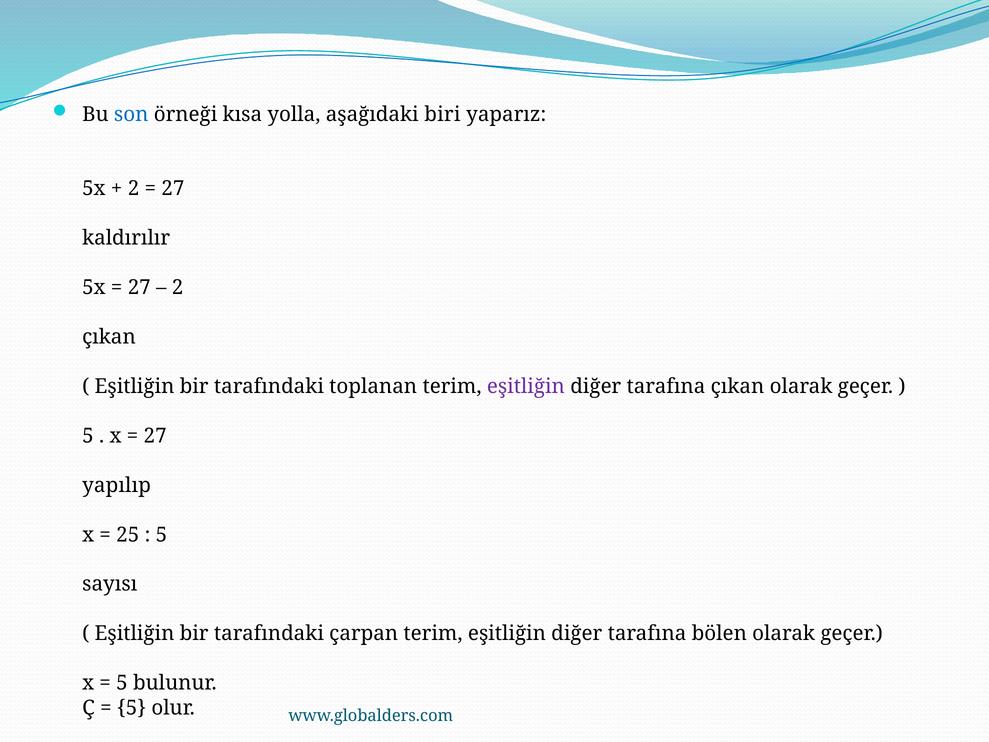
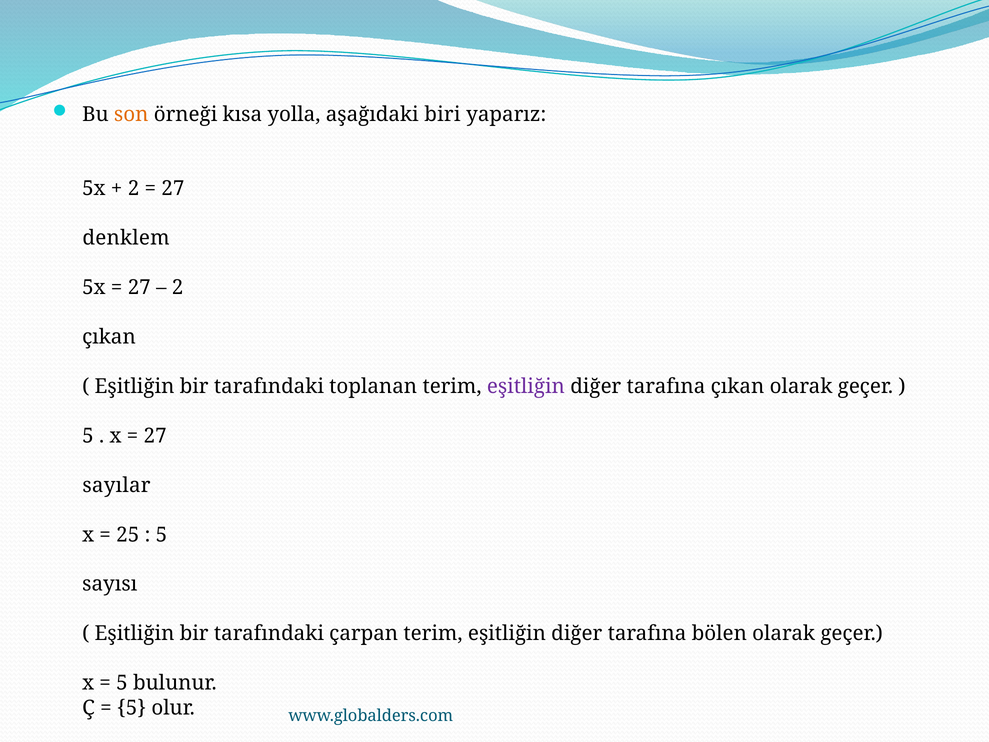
son colour: blue -> orange (131, 114)
kaldırılır: kaldırılır -> denklem (126, 238)
yapılıp: yapılıp -> sayılar (117, 485)
